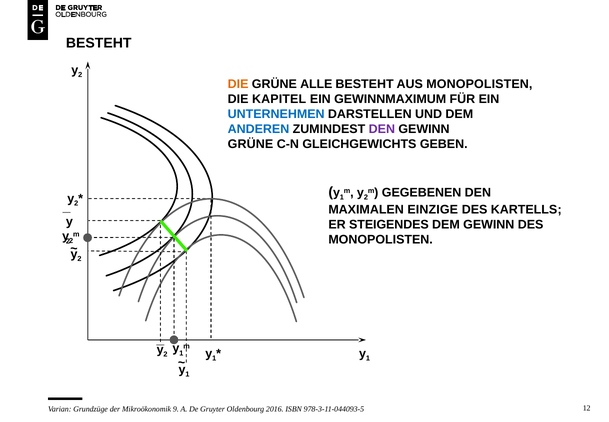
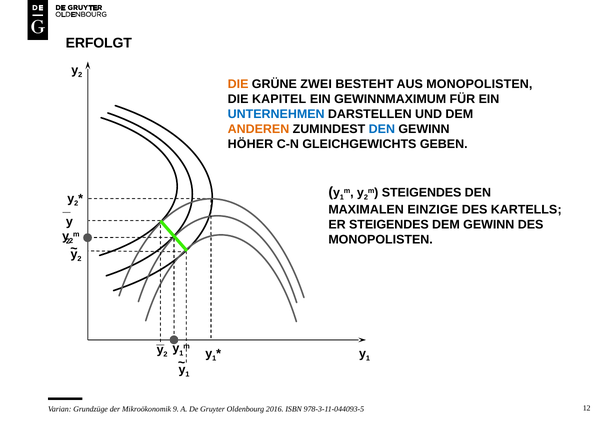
BESTEHT: BESTEHT -> ERFOLGT (99, 43)
ALLE: ALLE -> ZWEI (316, 84)
ANDEREN colour: blue -> orange (259, 129)
DEN colour: purple -> blue (382, 129)
GRÜNE: GRÜNE -> HÖHER (250, 144)
GEGEBENEN: GEGEBENEN -> STEIGENDES (422, 193)
